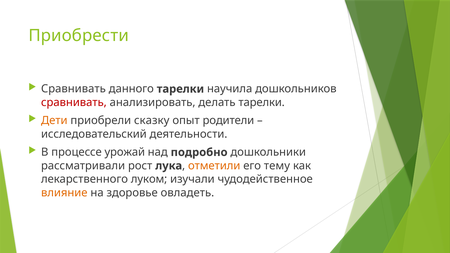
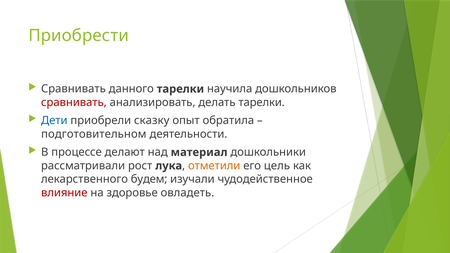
Дети colour: orange -> blue (54, 121)
родители: родители -> обратила (228, 121)
исследовательский: исследовательский -> подготовительном (94, 134)
урожай: урожай -> делают (125, 152)
подробно: подробно -> материал (199, 152)
тему: тему -> цель (277, 166)
луком: луком -> будем (149, 179)
влияние colour: orange -> red (64, 193)
